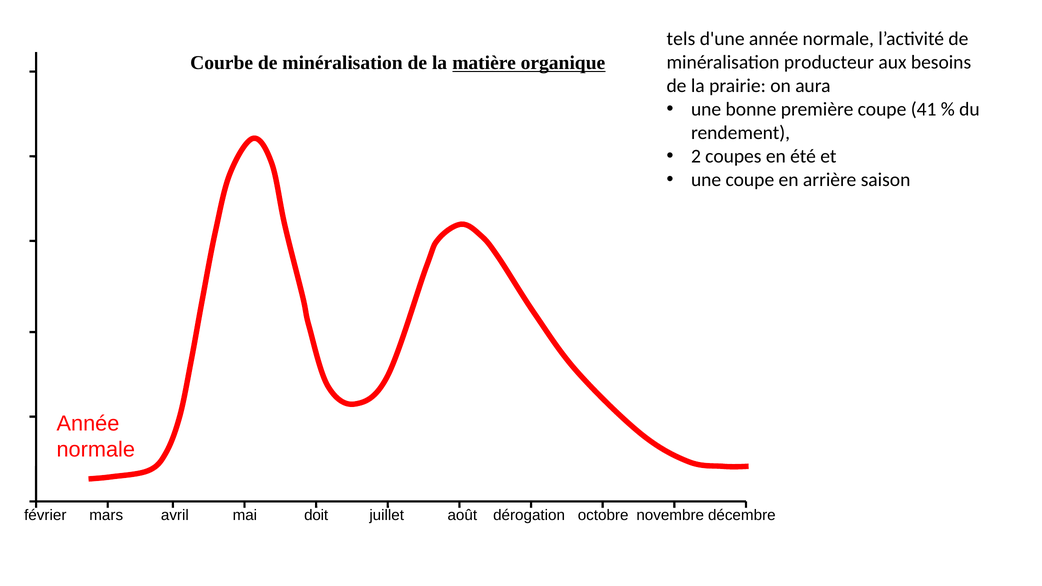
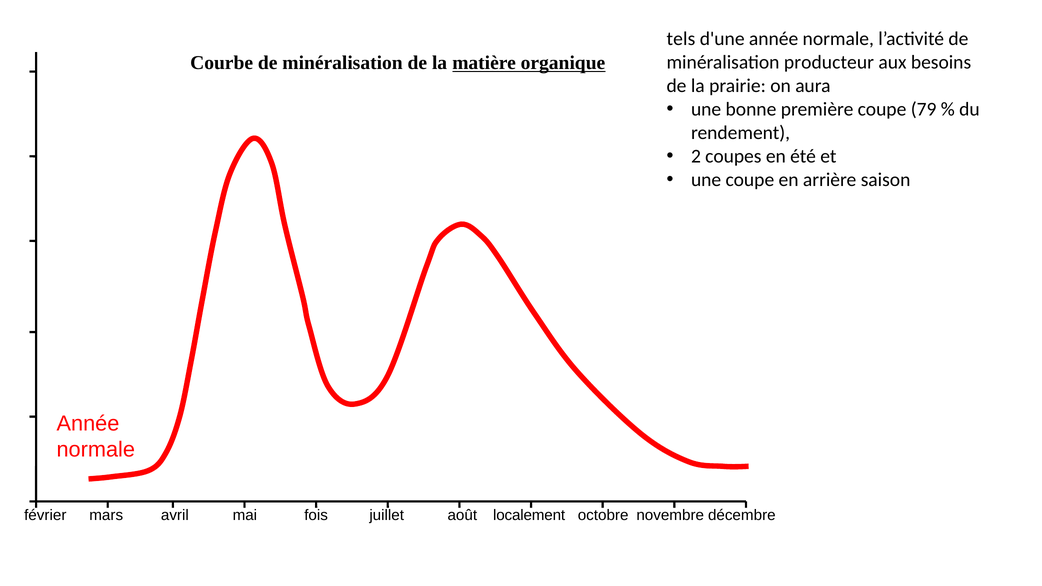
41: 41 -> 79 (924, 109)
doit: doit -> fois (316, 515)
dérogation: dérogation -> localement (529, 515)
